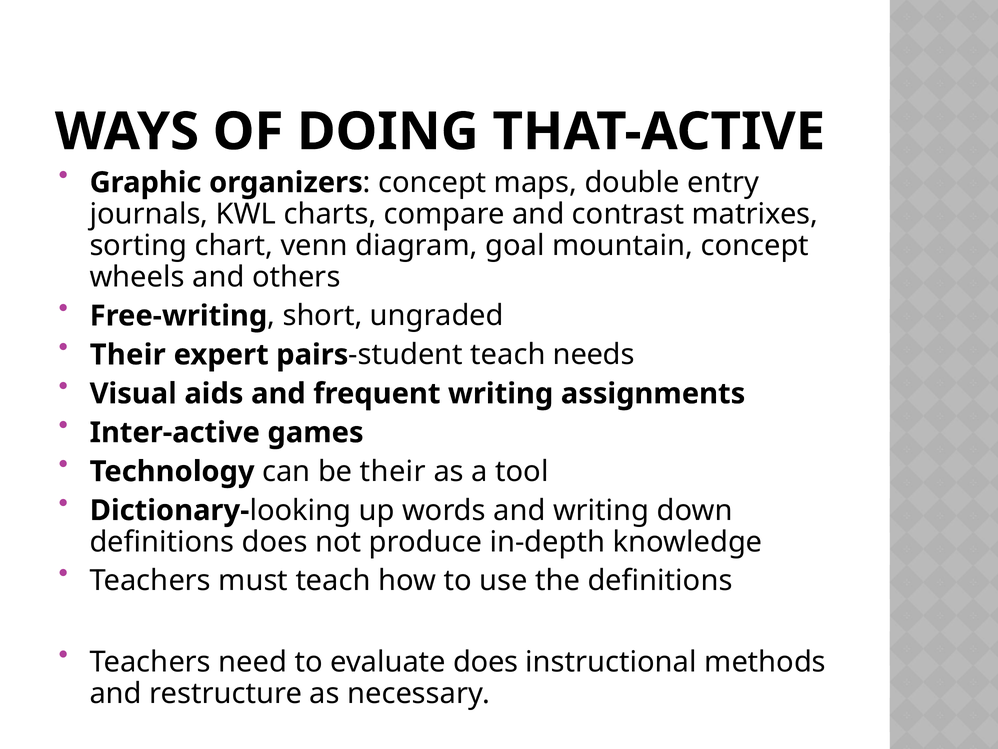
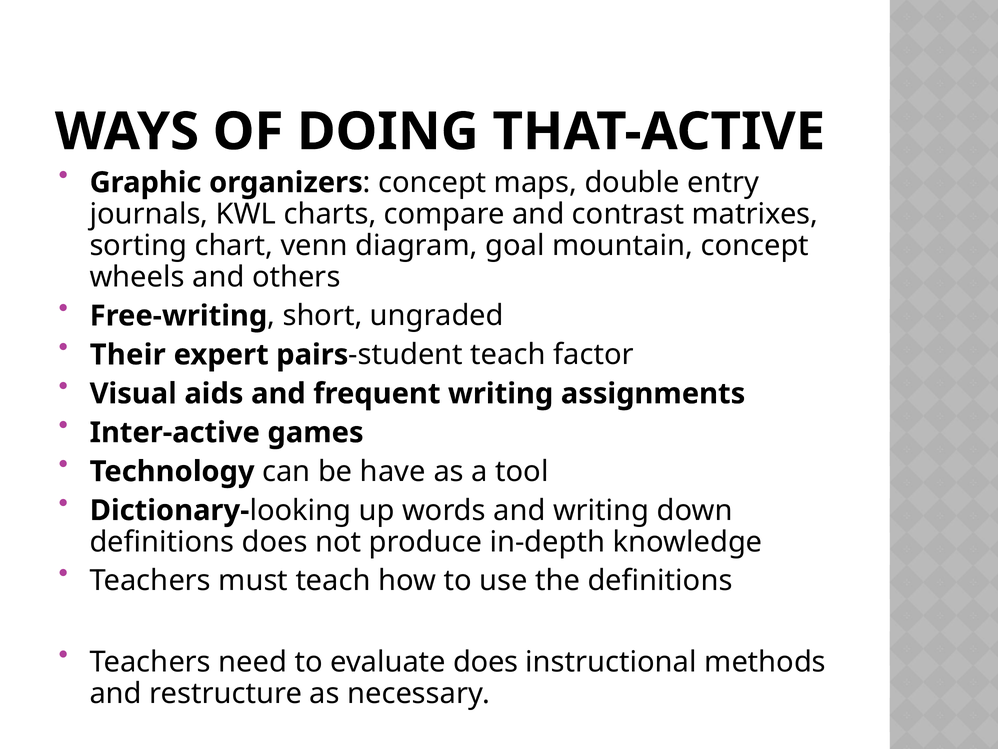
needs: needs -> factor (594, 355)
be their: their -> have (393, 471)
